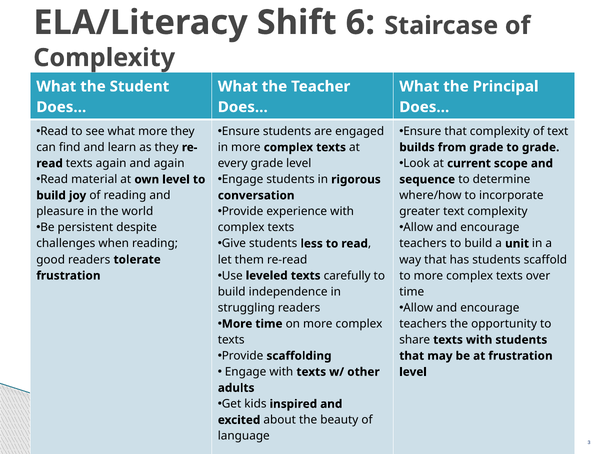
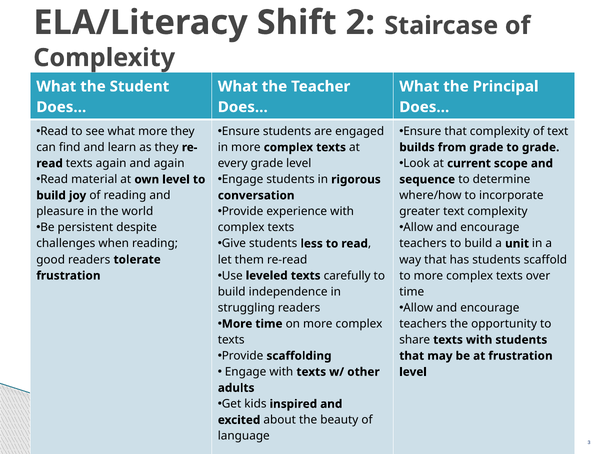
6: 6 -> 2 (360, 23)
